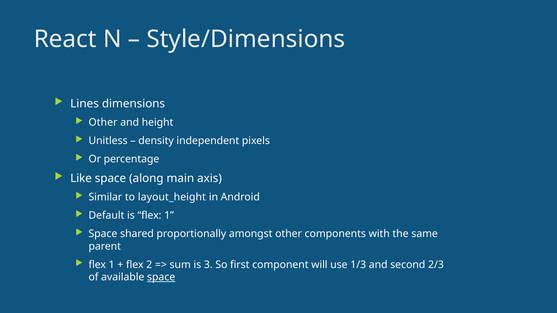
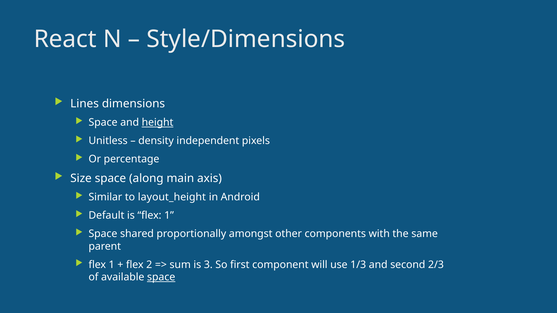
Other: Other -> Space (103, 123)
height underline: none -> present (158, 123)
Like: Like -> Size (81, 178)
